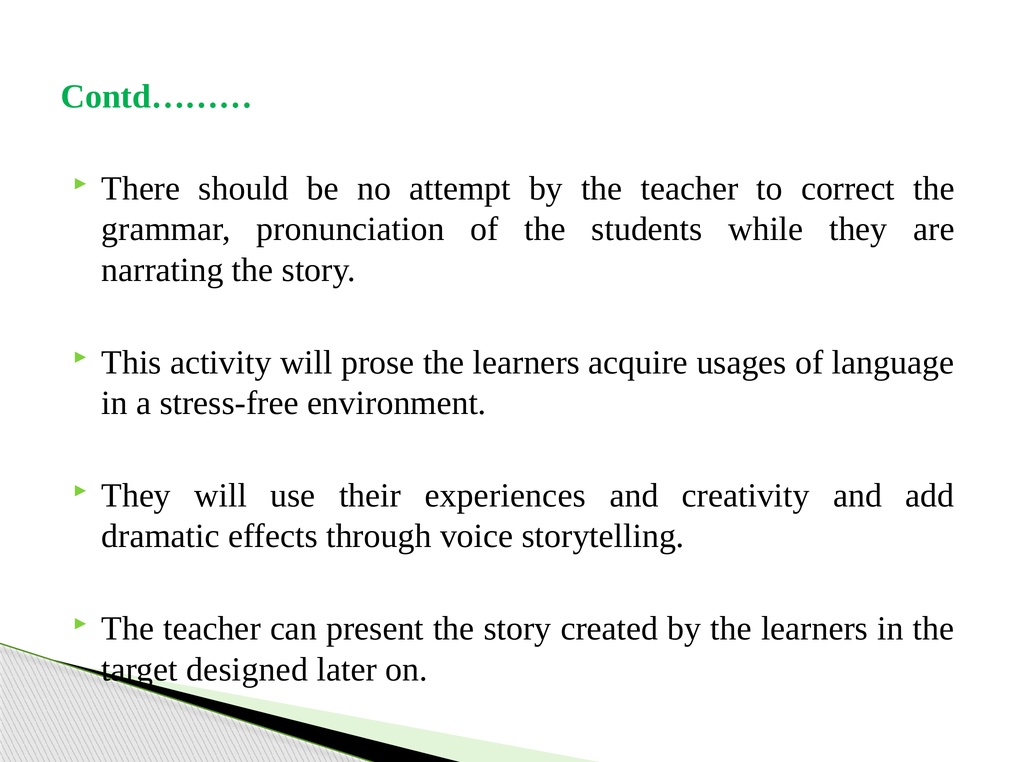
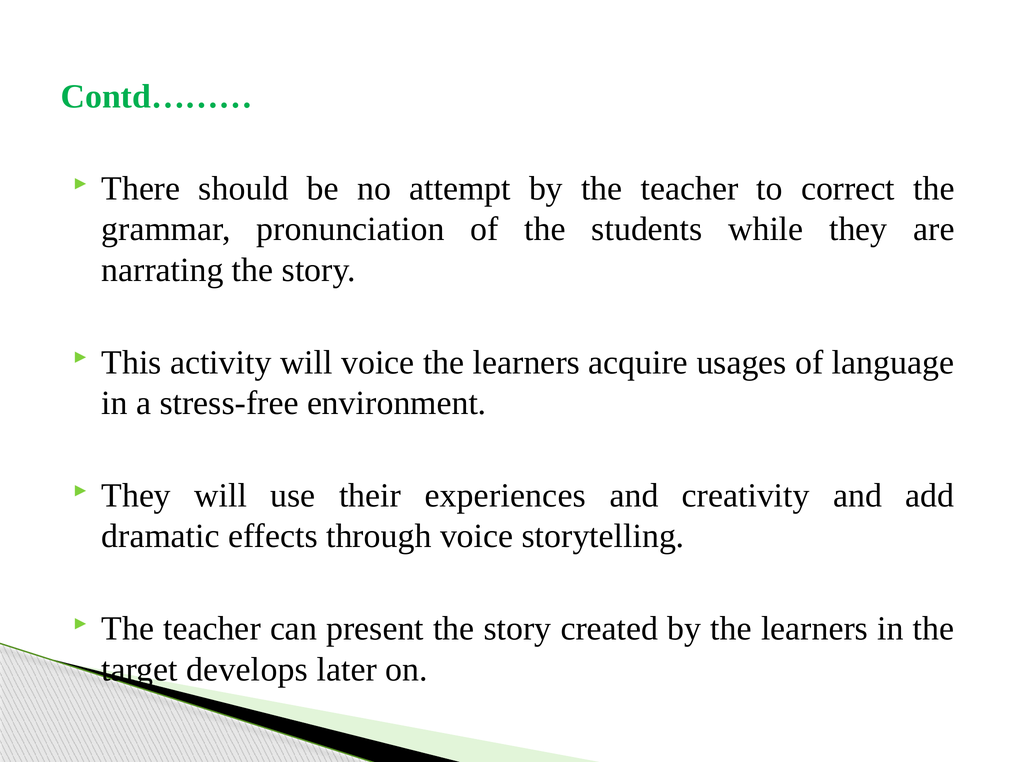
will prose: prose -> voice (378, 362)
designed: designed -> develops (247, 669)
